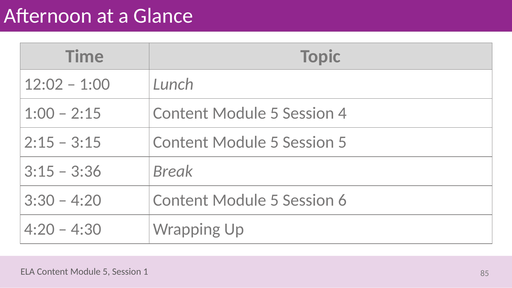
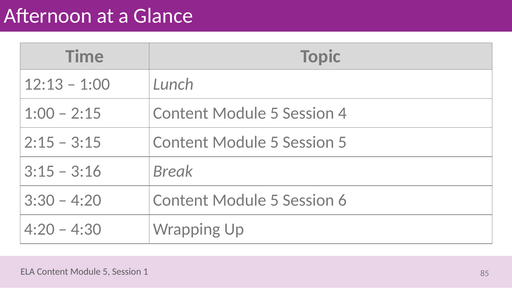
12:02: 12:02 -> 12:13 (44, 84)
3:36: 3:36 -> 3:16 (86, 171)
